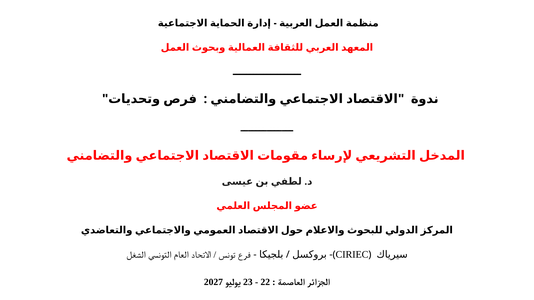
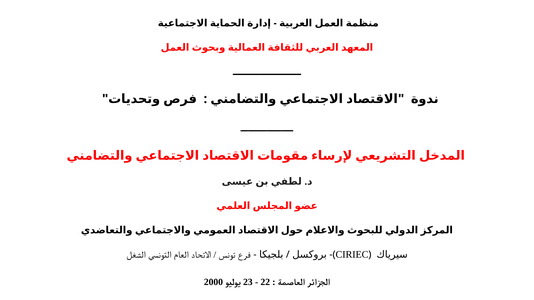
2027: 2027 -> 2000 (213, 282)
